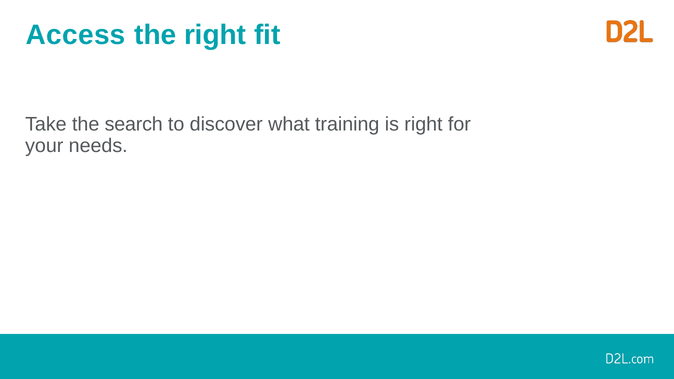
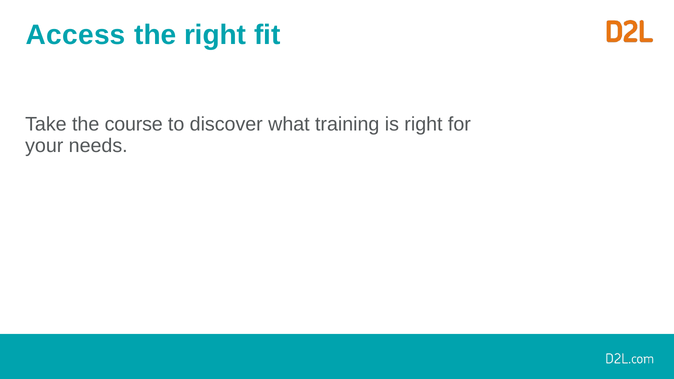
search: search -> course (134, 125)
